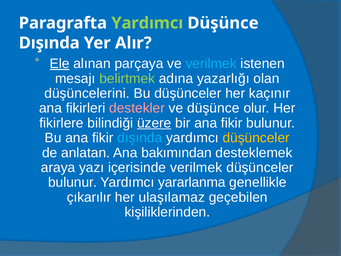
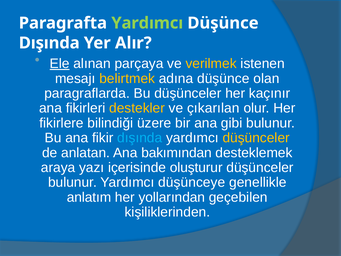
verilmek colour: light blue -> yellow (211, 64)
belirtmek colour: light green -> yellow (127, 78)
adına yazarlığı: yazarlığı -> düşünce (223, 78)
düşüncelerini: düşüncelerini -> paragraflarda (87, 93)
destekler colour: pink -> yellow (137, 108)
ve düşünce: düşünce -> çıkarılan (213, 108)
üzere underline: present -> none (154, 123)
bir ana fikir: fikir -> gibi (232, 123)
içerisinde verilmek: verilmek -> oluşturur (196, 167)
yararlanma: yararlanma -> düşünceye (192, 182)
çıkarılır: çıkarılır -> anlatım (89, 197)
ulaşılamaz: ulaşılamaz -> yollarından (172, 197)
